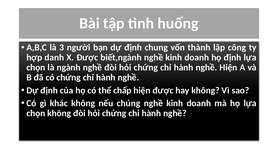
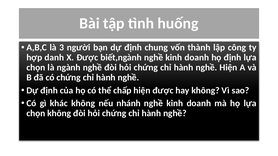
chúng: chúng -> nhánh (129, 103)
